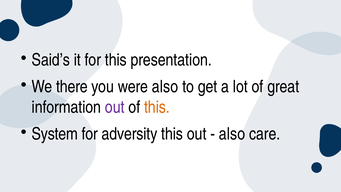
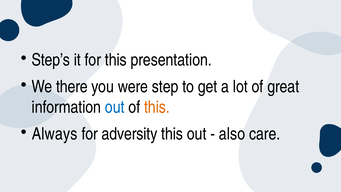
Said’s: Said’s -> Step’s (51, 60)
were also: also -> step (165, 87)
out colour: purple -> blue (115, 107)
System: System -> Always (55, 134)
